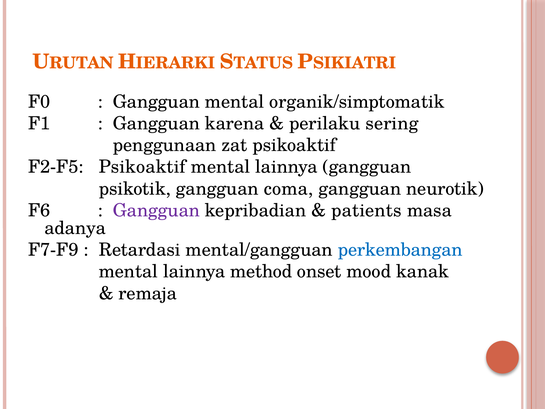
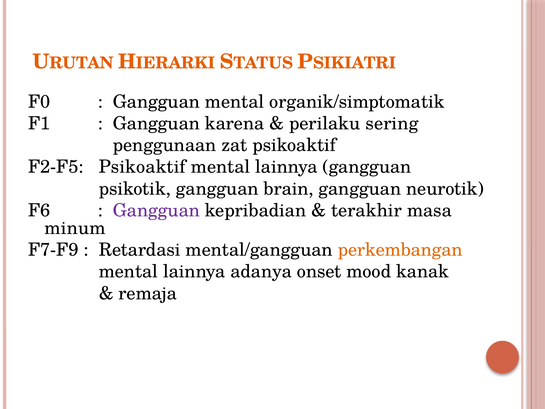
coma: coma -> brain (289, 189)
patients: patients -> terakhir (366, 210)
adanya: adanya -> minum (75, 228)
perkembangan colour: blue -> orange (400, 250)
method: method -> adanya (261, 271)
